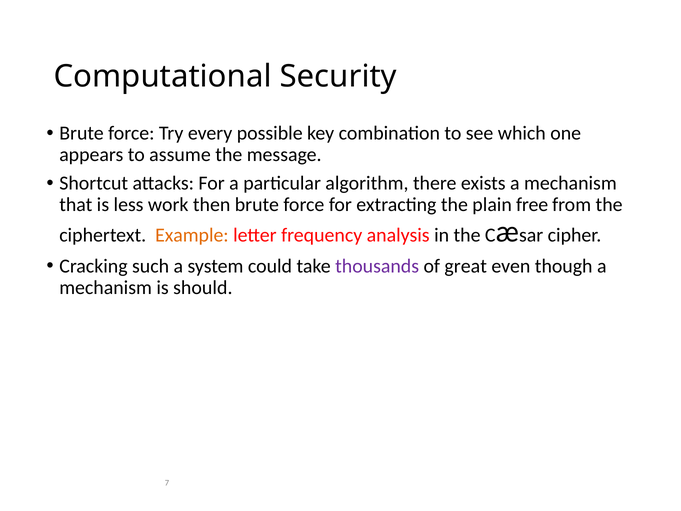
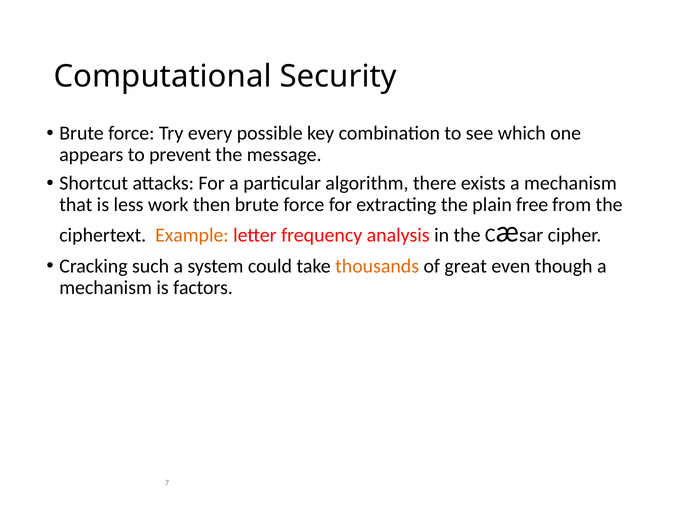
assume: assume -> prevent (180, 155)
thousands colour: purple -> orange (377, 266)
should: should -> factors (203, 287)
